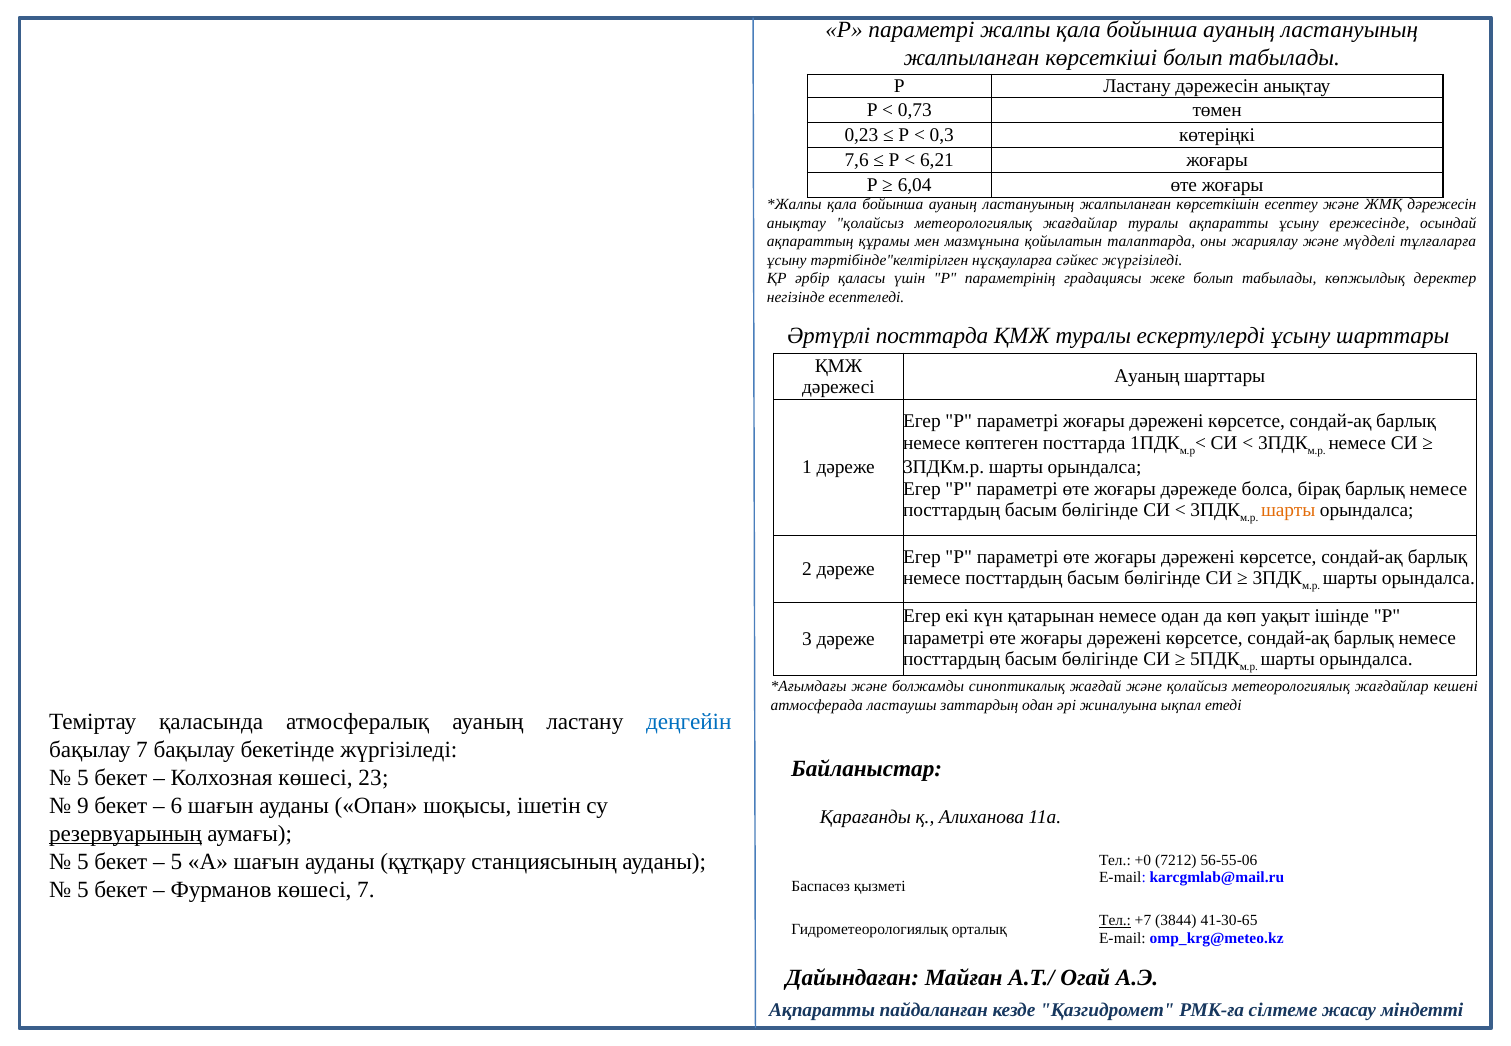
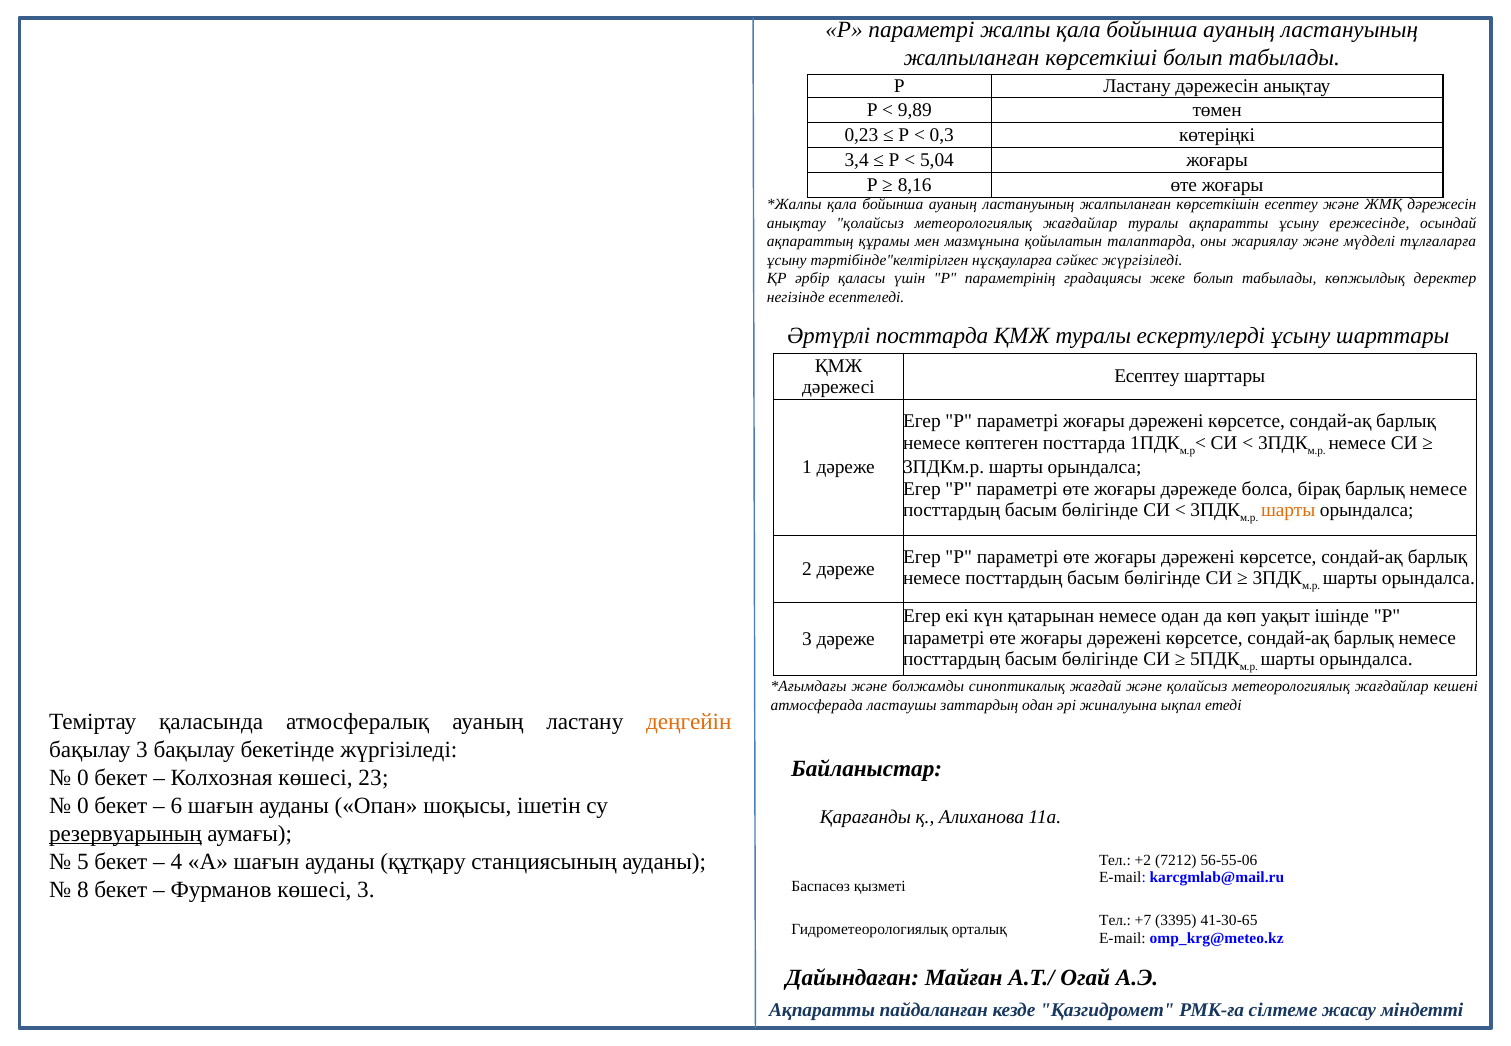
0,73: 0,73 -> 9,89 (915, 110)
7,6: 7,6 -> 3,4 (857, 160)
6,21: 6,21 -> 5,04 (937, 160)
6,04: 6,04 -> 8,16 (915, 185)
Ауаның: Ауаның -> Есептеу (1147, 376)
деңгейін colour: blue -> orange (689, 722)
бақылау 7: 7 -> 3 (142, 750)
5: 5 -> 0 (83, 778)
9: 9 -> 0 (83, 806)
5: 5 -> 4 (176, 862)
+0: +0 -> +2 (1143, 860)
5: 5 -> 8 (83, 889)
көшесі 7: 7 -> 3 (366, 889)
Тел underline: present -> none (1115, 921)
3844: 3844 -> 3395 (1176, 921)
